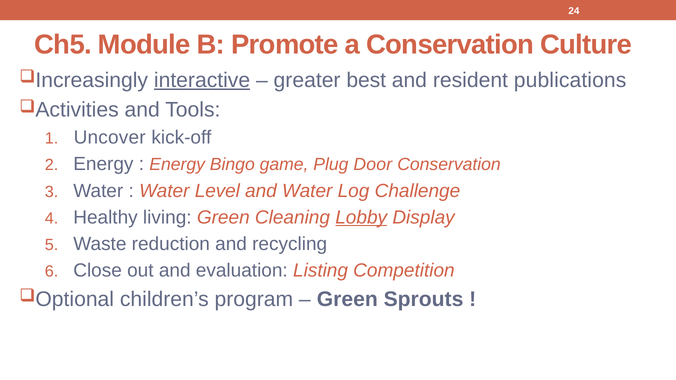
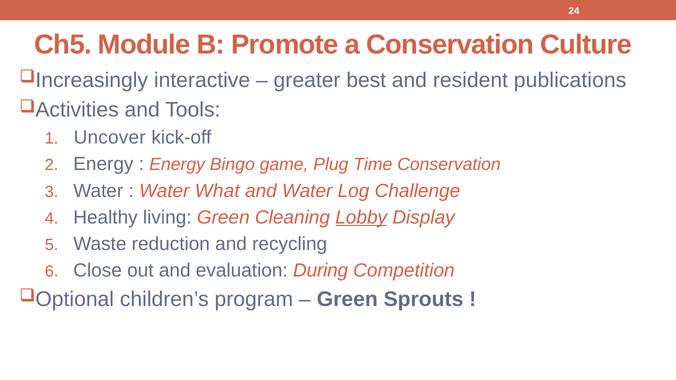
interactive underline: present -> none (202, 80)
Door: Door -> Time (373, 165)
Level: Level -> What (217, 191)
Listing: Listing -> During (321, 271)
